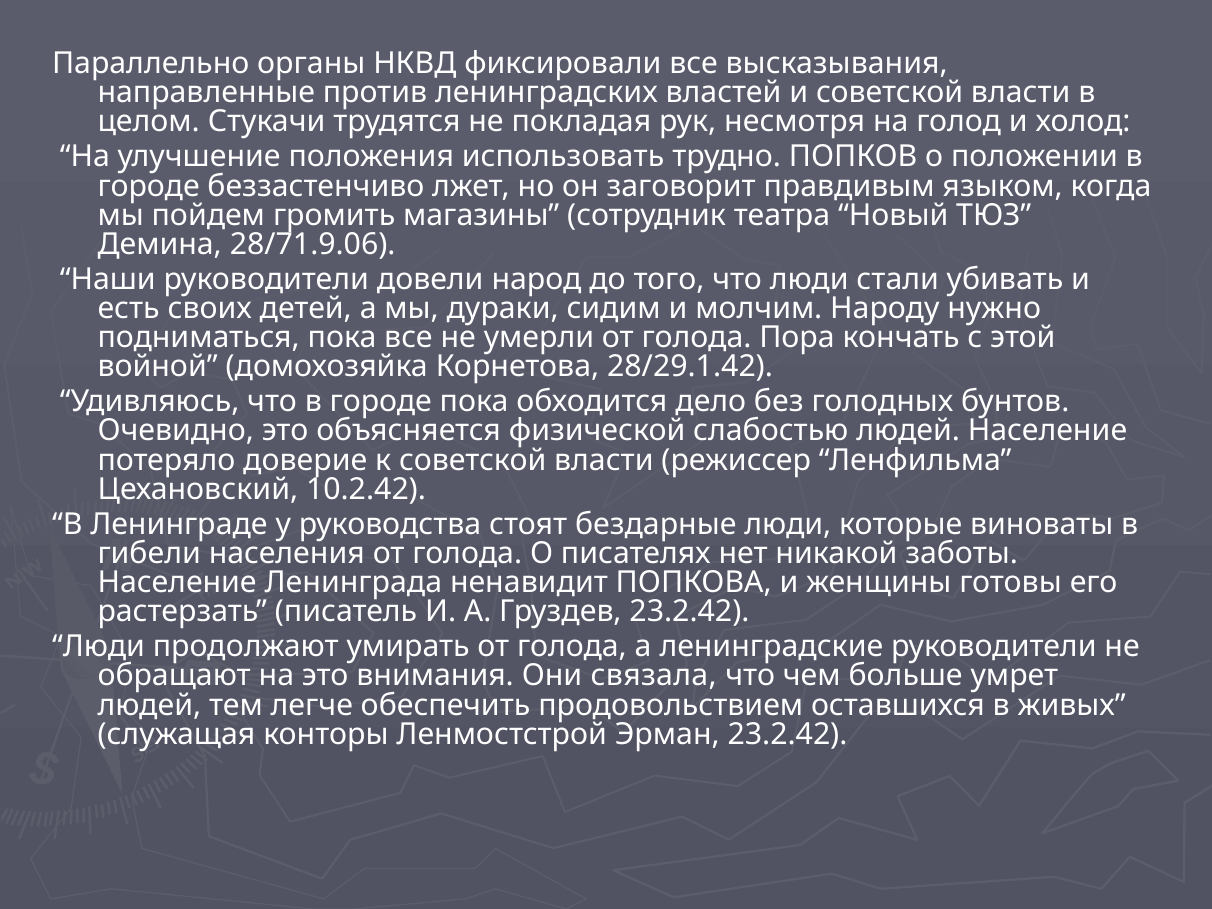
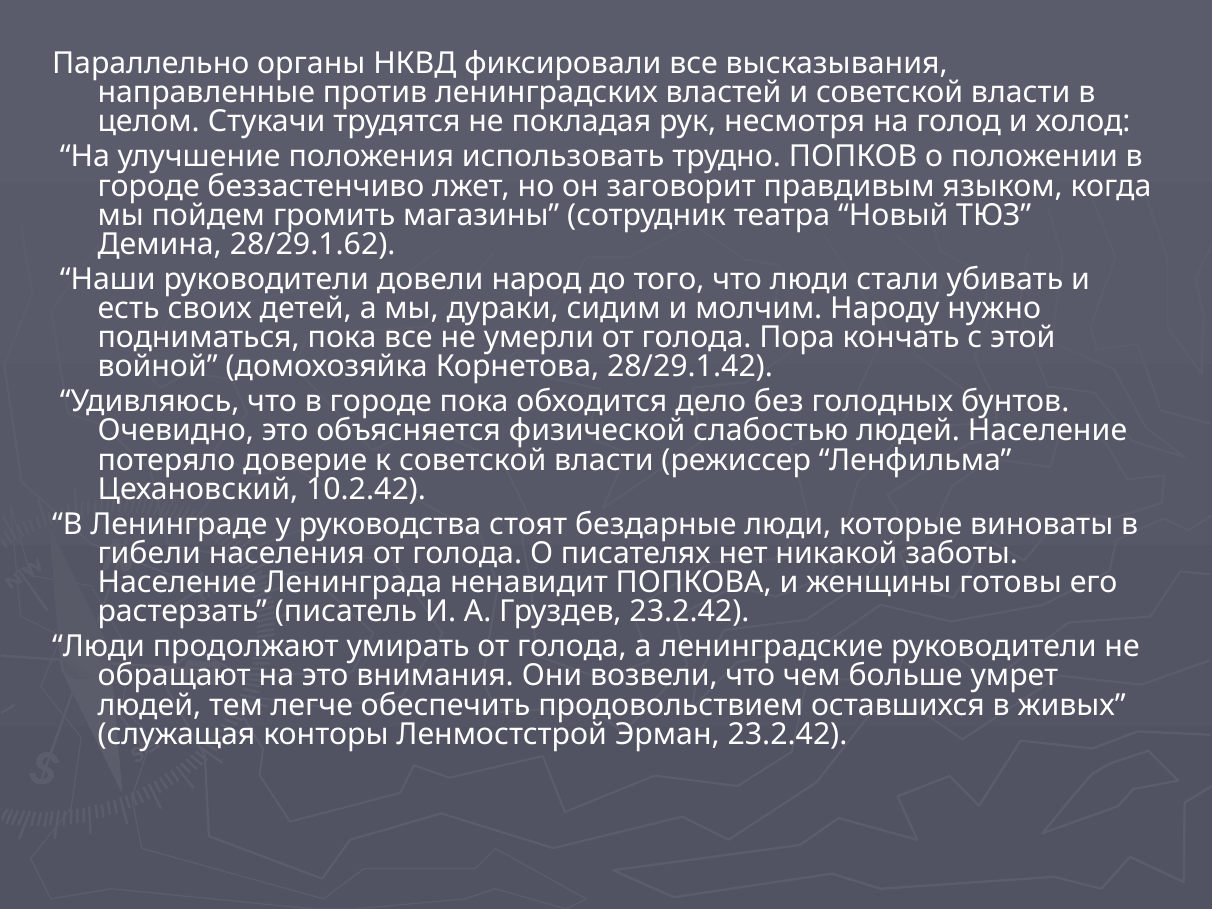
28/71.9.06: 28/71.9.06 -> 28/29.1.62 (313, 244)
связала: связала -> возвели (654, 676)
